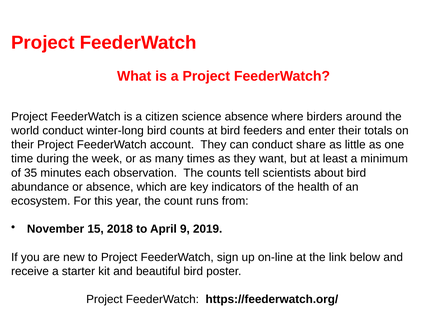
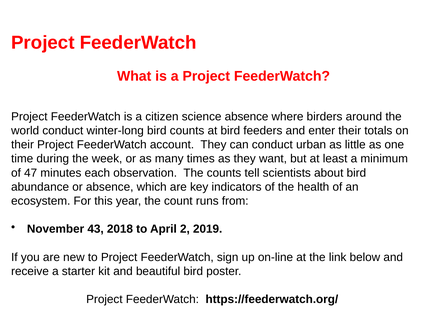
share: share -> urban (311, 145)
35: 35 -> 47 (31, 173)
15: 15 -> 43 (96, 229)
9: 9 -> 2 (185, 229)
